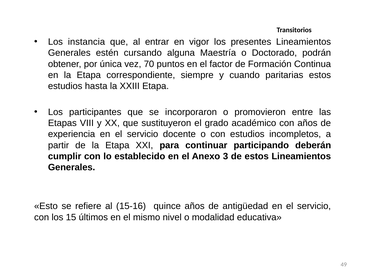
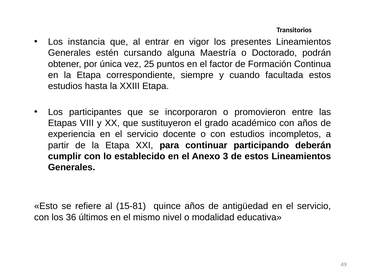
70: 70 -> 25 (149, 64)
paritarias: paritarias -> facultada (284, 75)
15-16: 15-16 -> 15-81 (131, 206)
15: 15 -> 36 (71, 217)
